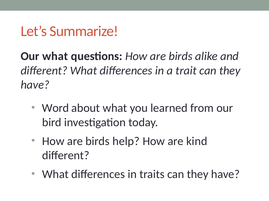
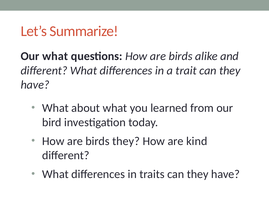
Word: Word -> What (55, 108)
birds help: help -> they (126, 142)
